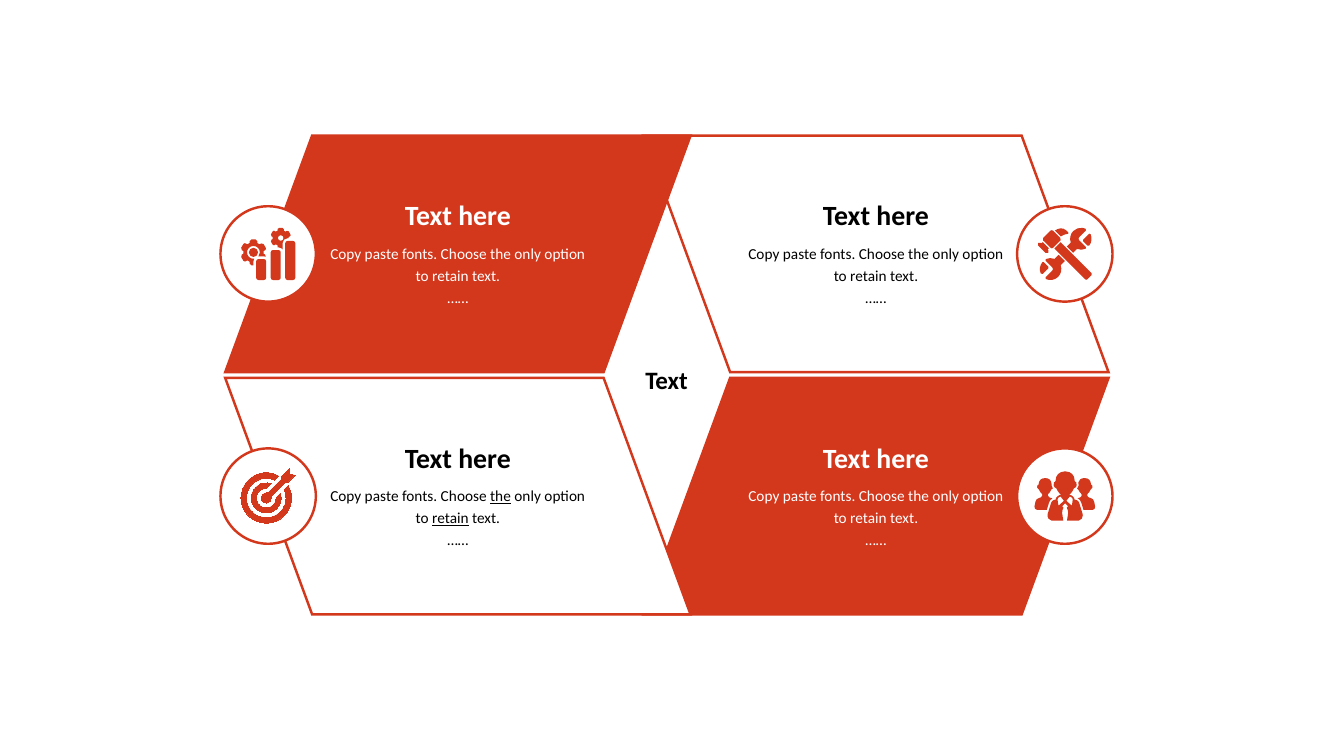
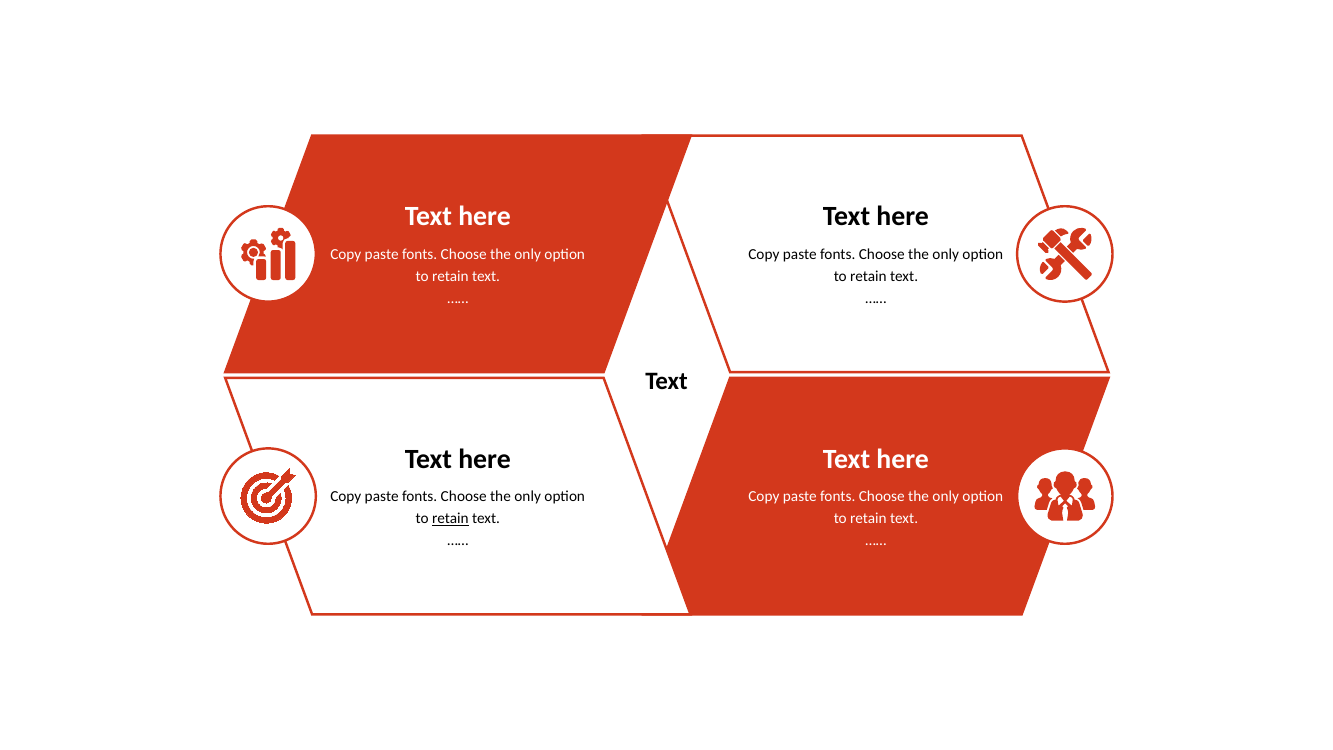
the underline: present -> none (500, 496)
